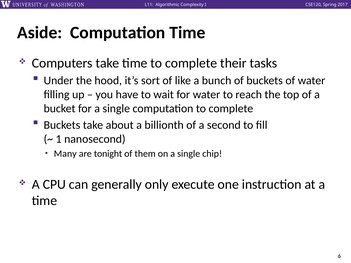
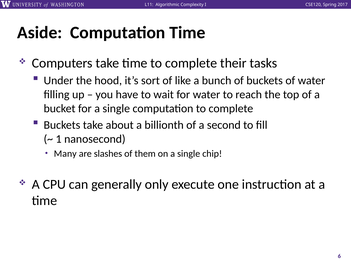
tonight: tonight -> slashes (108, 154)
